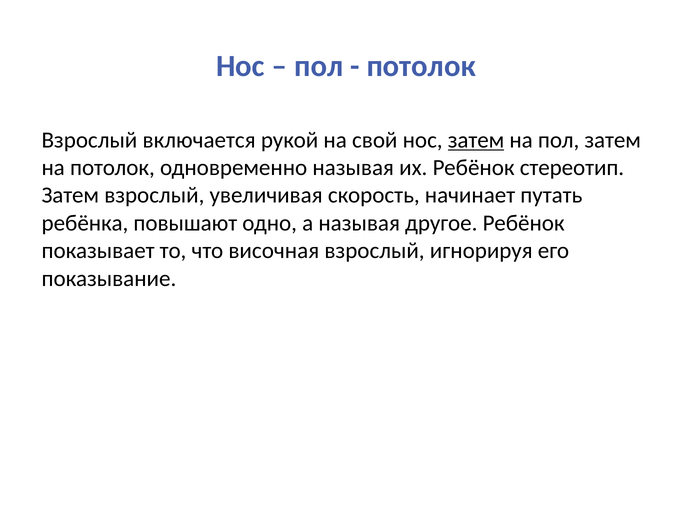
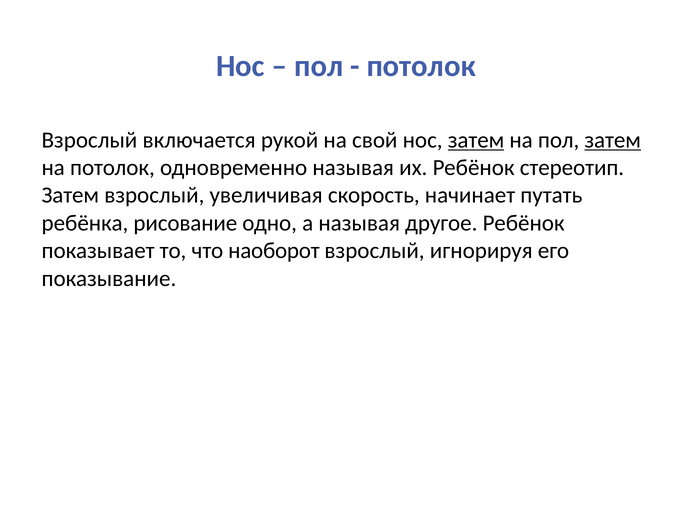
затем underline: none -> present (613, 140)
повышают: повышают -> рисование (185, 223)
височная: височная -> наоборот (274, 251)
